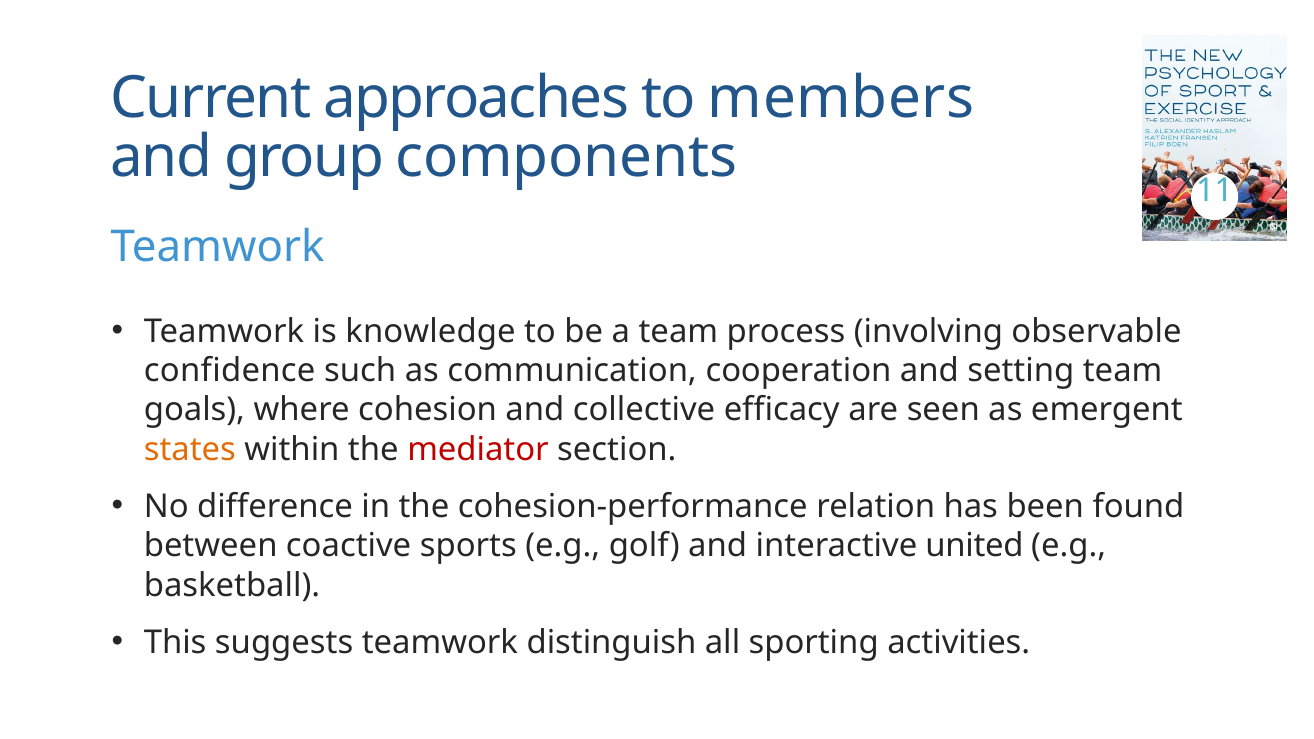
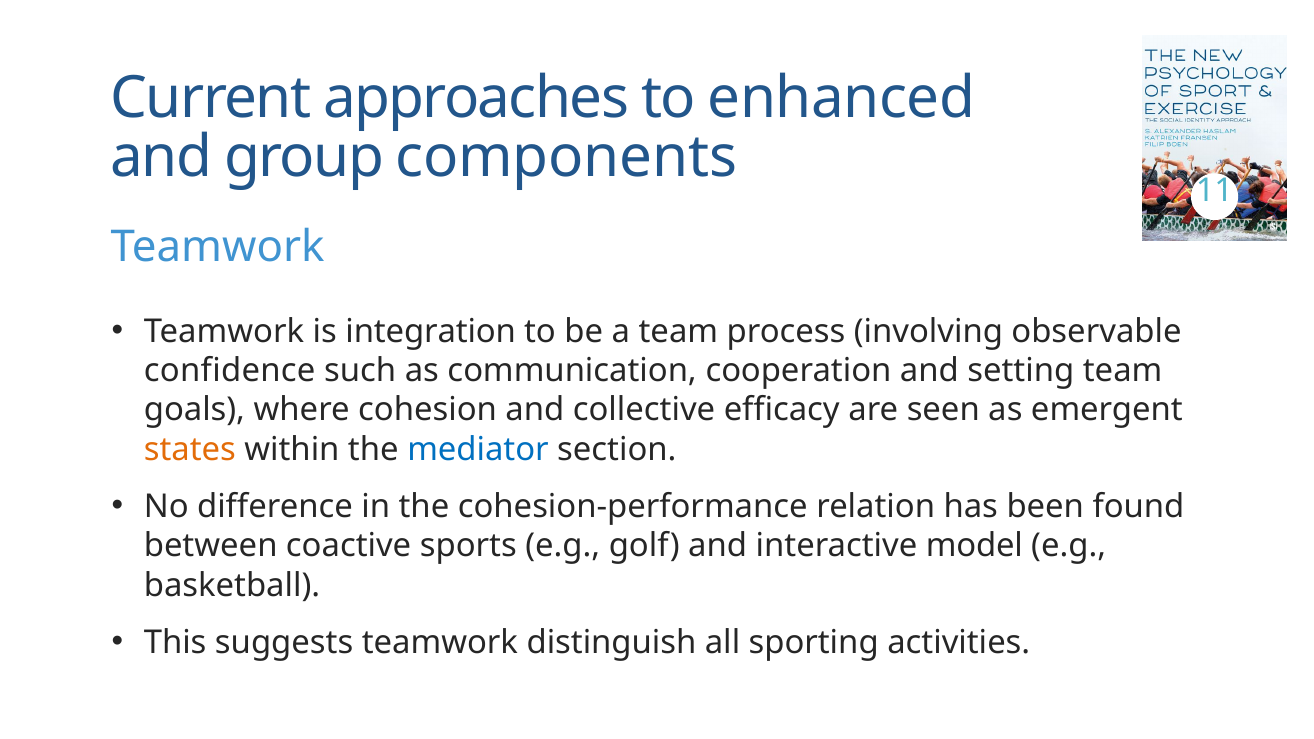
members: members -> enhanced (842, 98)
knowledge: knowledge -> integration (431, 331)
mediator colour: red -> blue (478, 450)
united: united -> model (974, 546)
